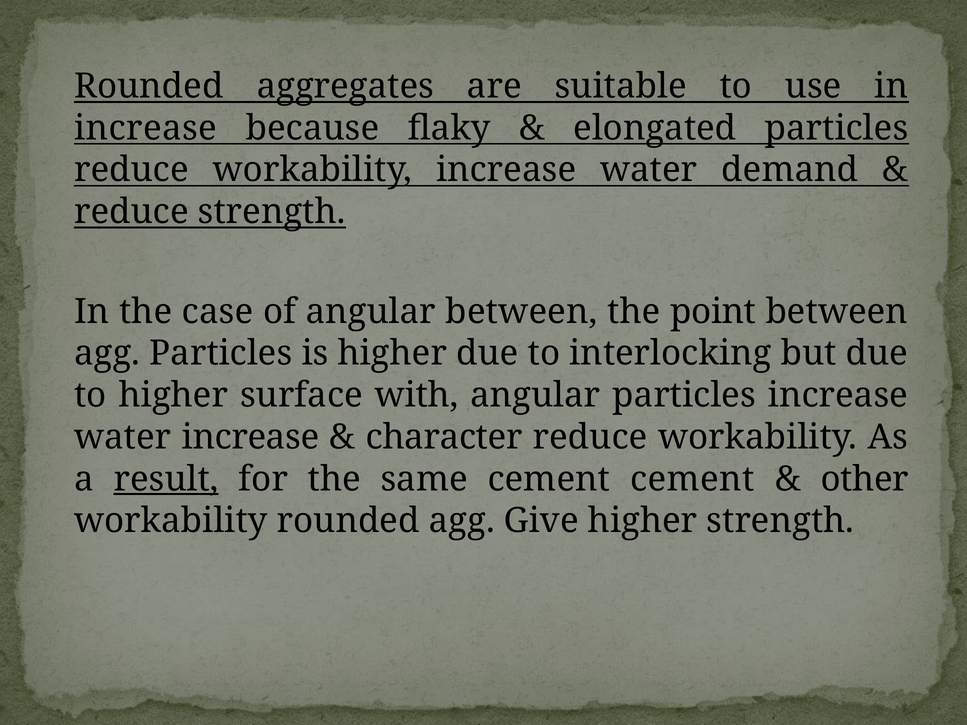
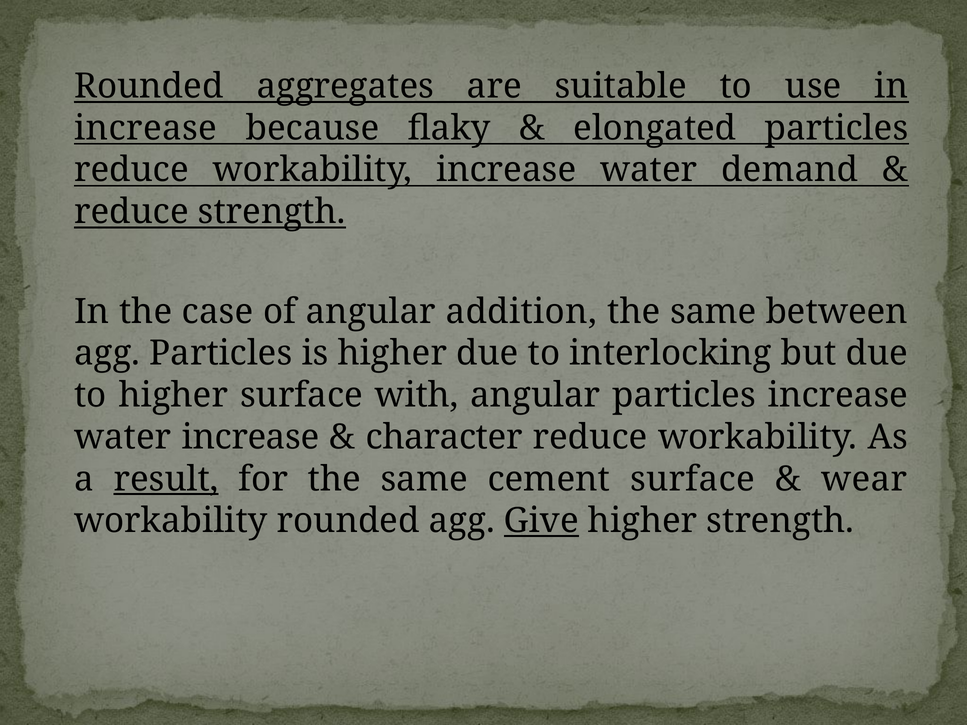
angular between: between -> addition (521, 312)
point: point -> same (713, 312)
cement cement: cement -> surface (692, 479)
other: other -> wear (864, 479)
Give underline: none -> present (541, 521)
